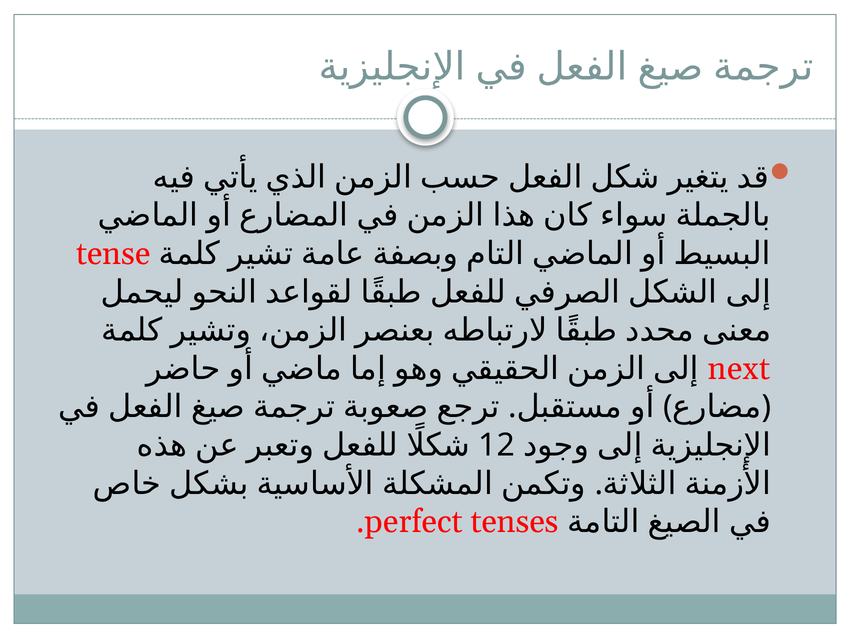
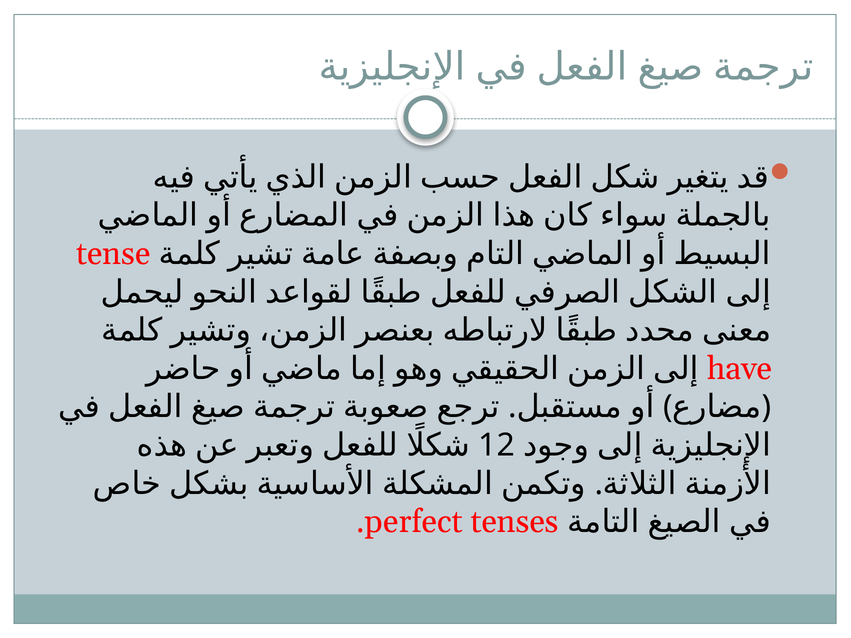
next: next -> have (739, 369)
